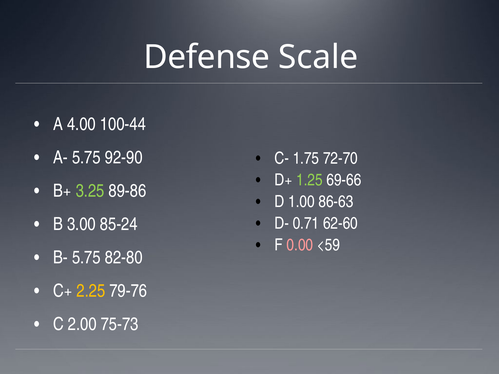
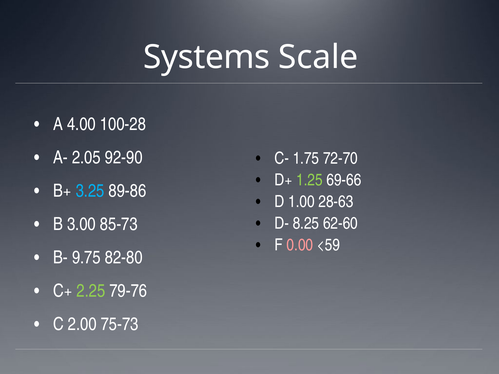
Defense: Defense -> Systems (207, 57)
100-44: 100-44 -> 100-28 (123, 124)
A- 5.75: 5.75 -> 2.05 (86, 158)
3.25 colour: light green -> light blue (90, 191)
86-63: 86-63 -> 28-63 (336, 202)
0.71: 0.71 -> 8.25 (306, 224)
85-24: 85-24 -> 85-73 (119, 224)
B- 5.75: 5.75 -> 9.75 (86, 258)
2.25 colour: yellow -> light green (91, 291)
